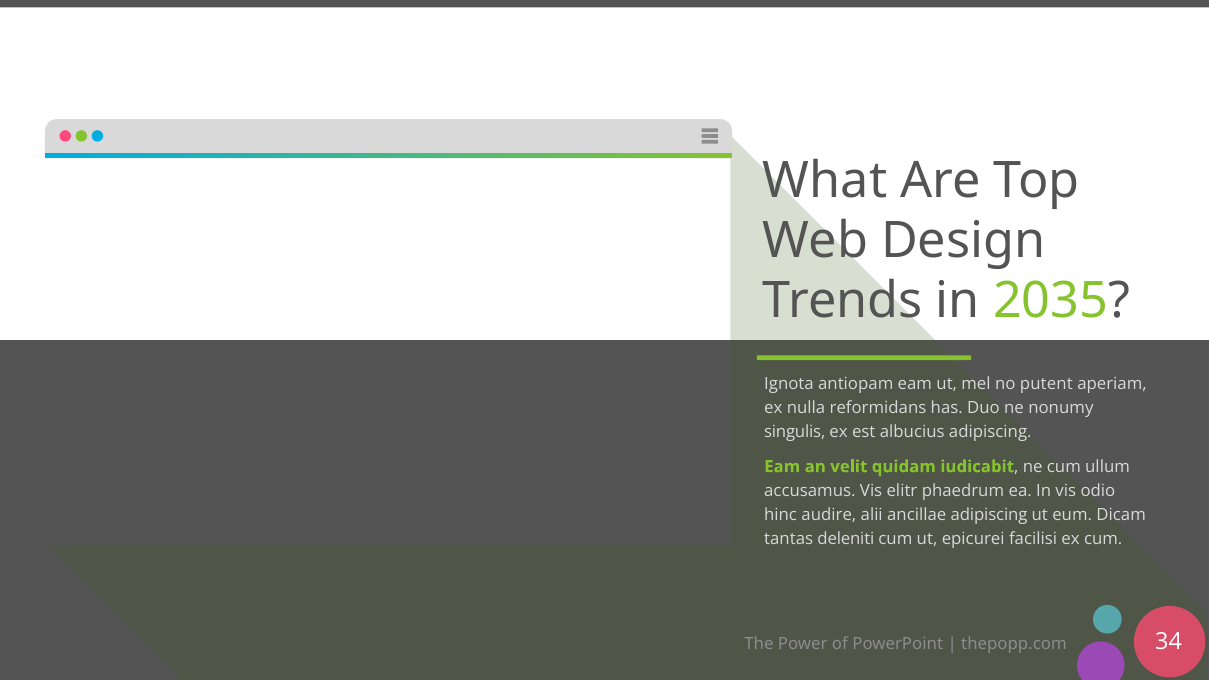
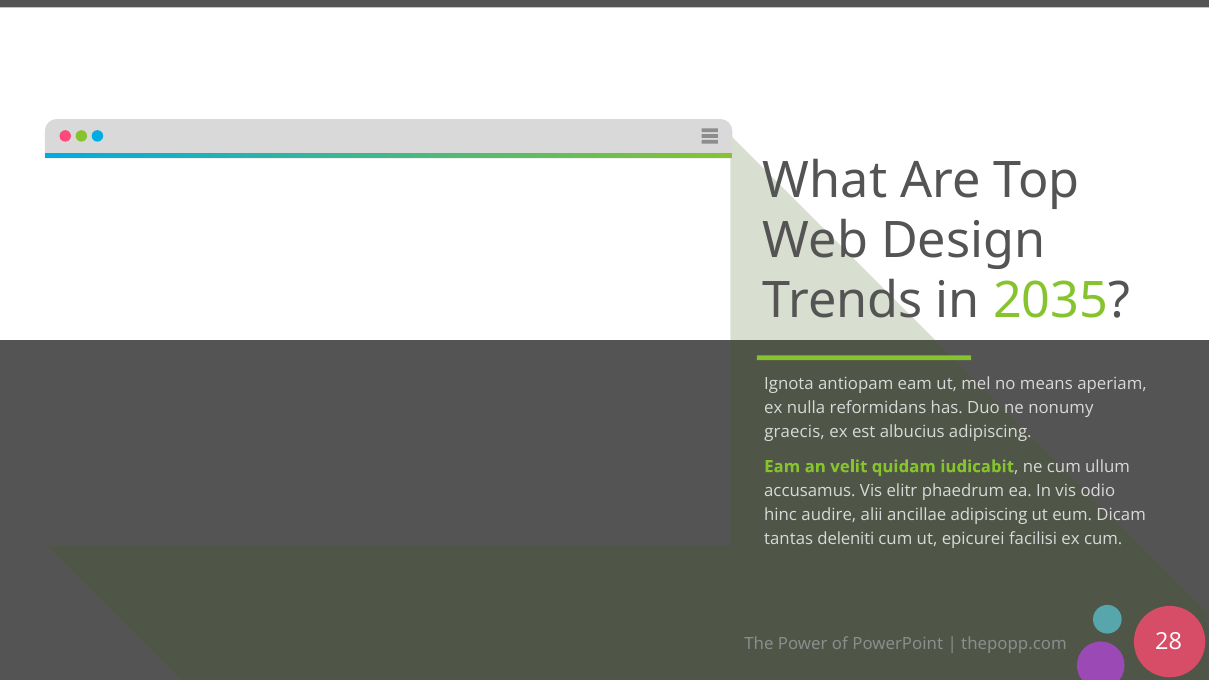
putent: putent -> means (1046, 384)
singulis: singulis -> graecis (795, 432)
34: 34 -> 28 (1169, 642)
